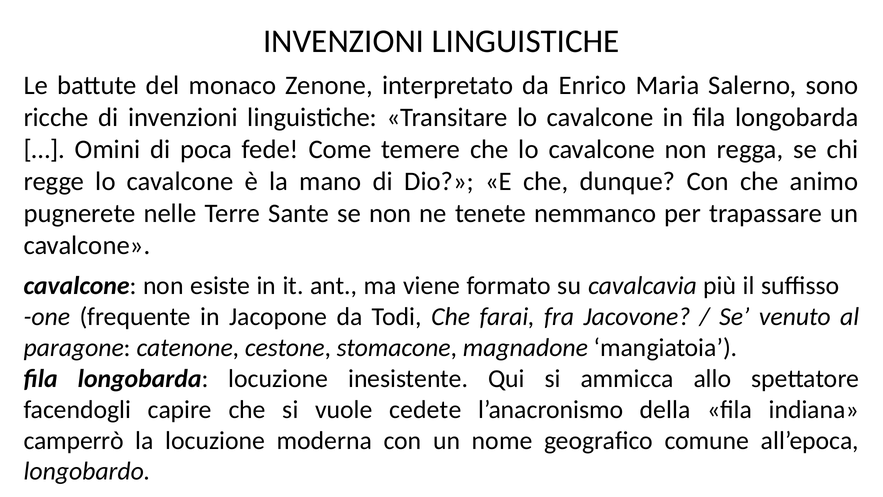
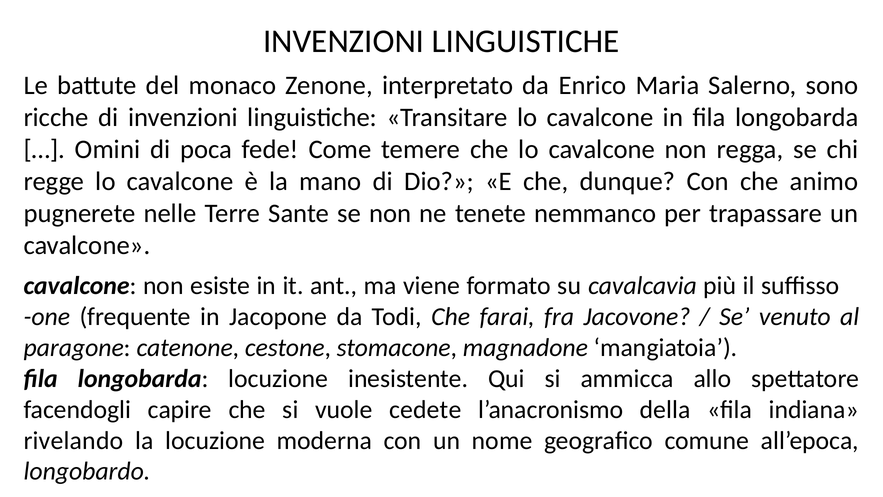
camperrò: camperrò -> rivelando (73, 440)
